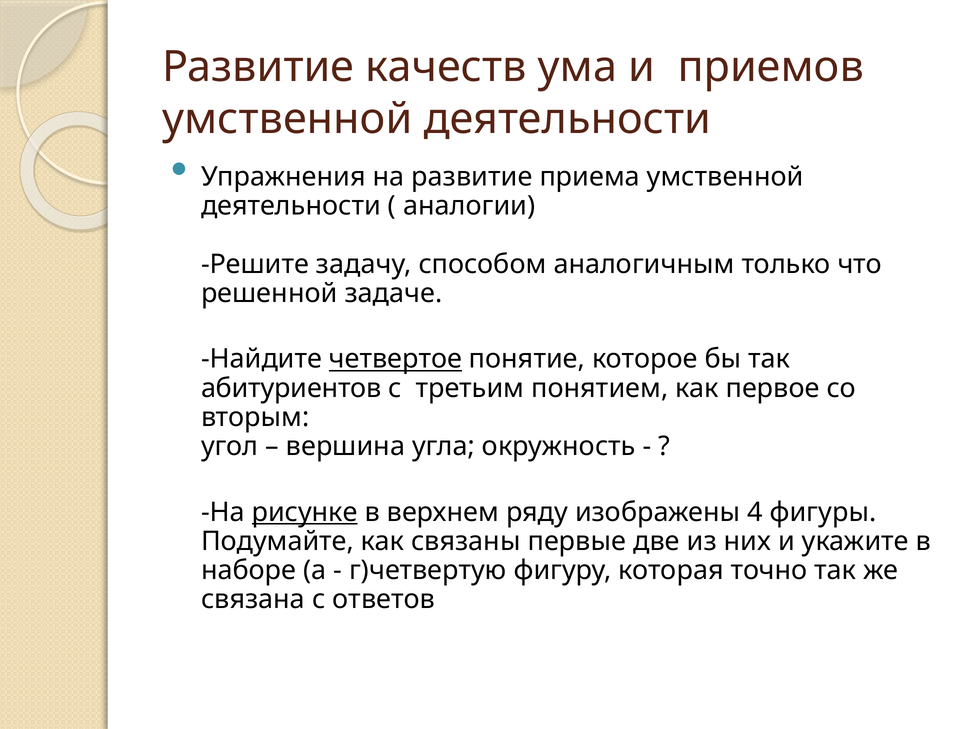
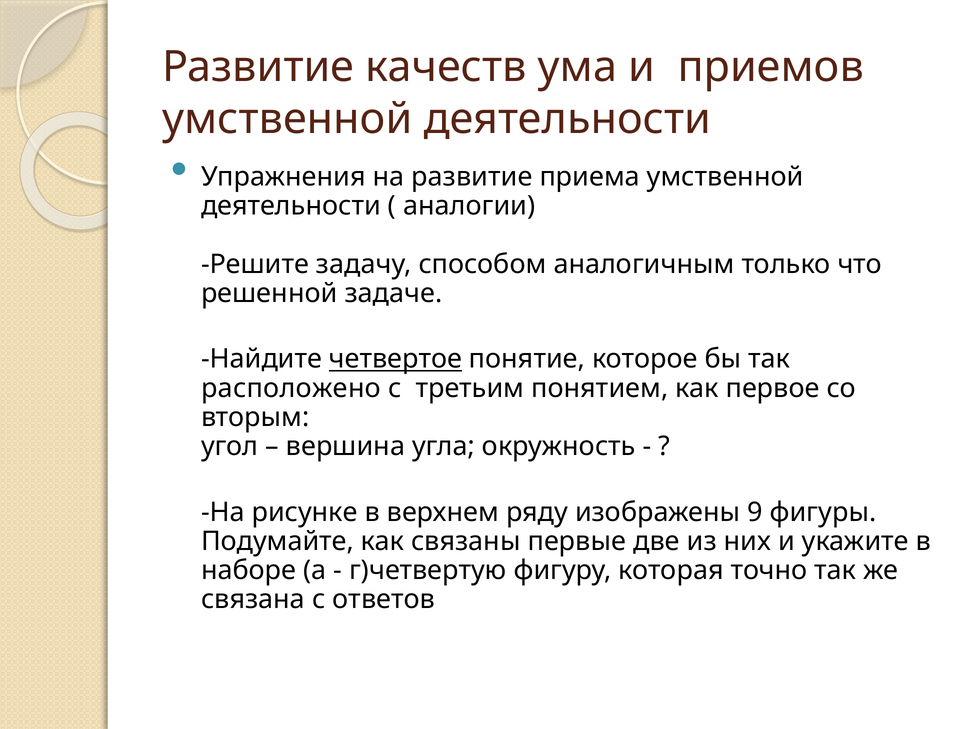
абитуриентов: абитуриентов -> расположено (291, 388)
рисунке underline: present -> none (305, 512)
4: 4 -> 9 (755, 512)
